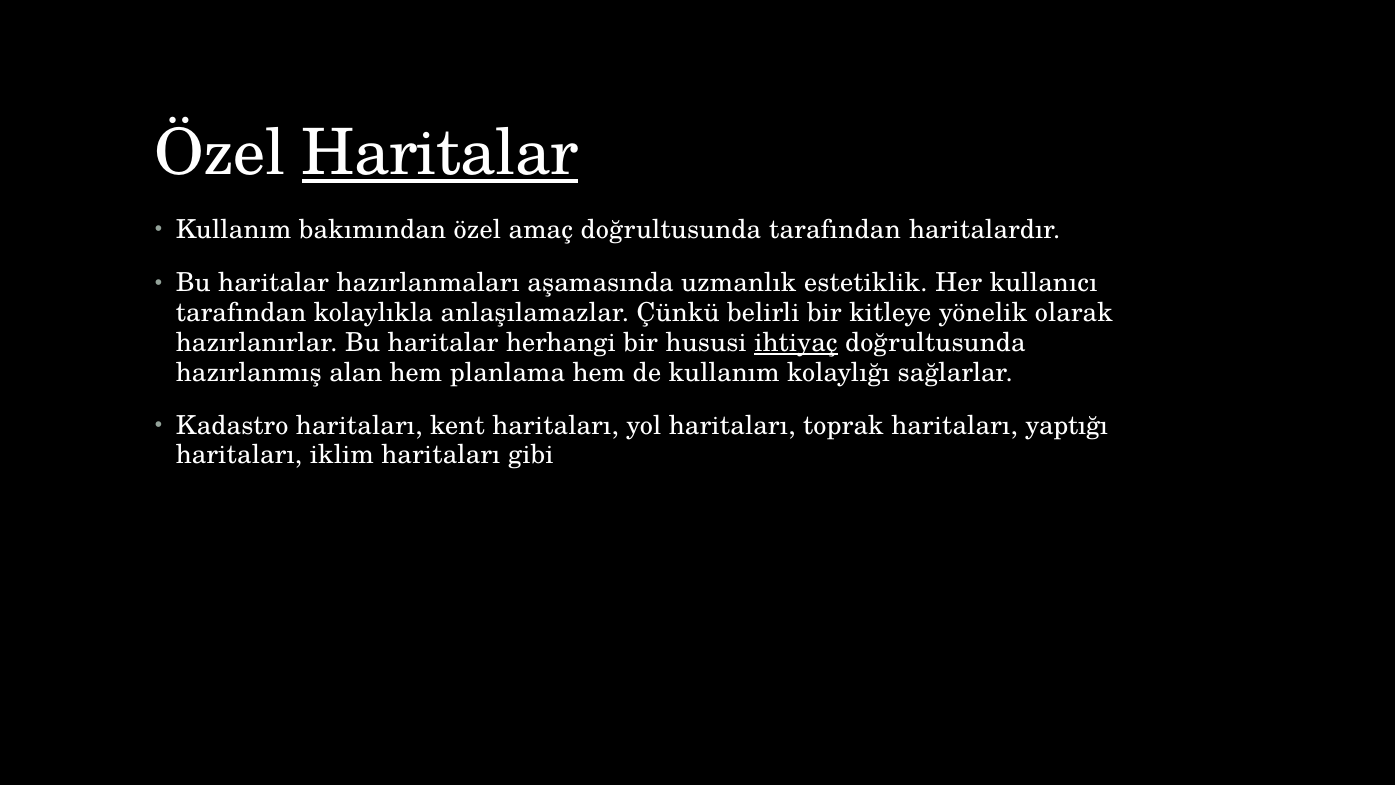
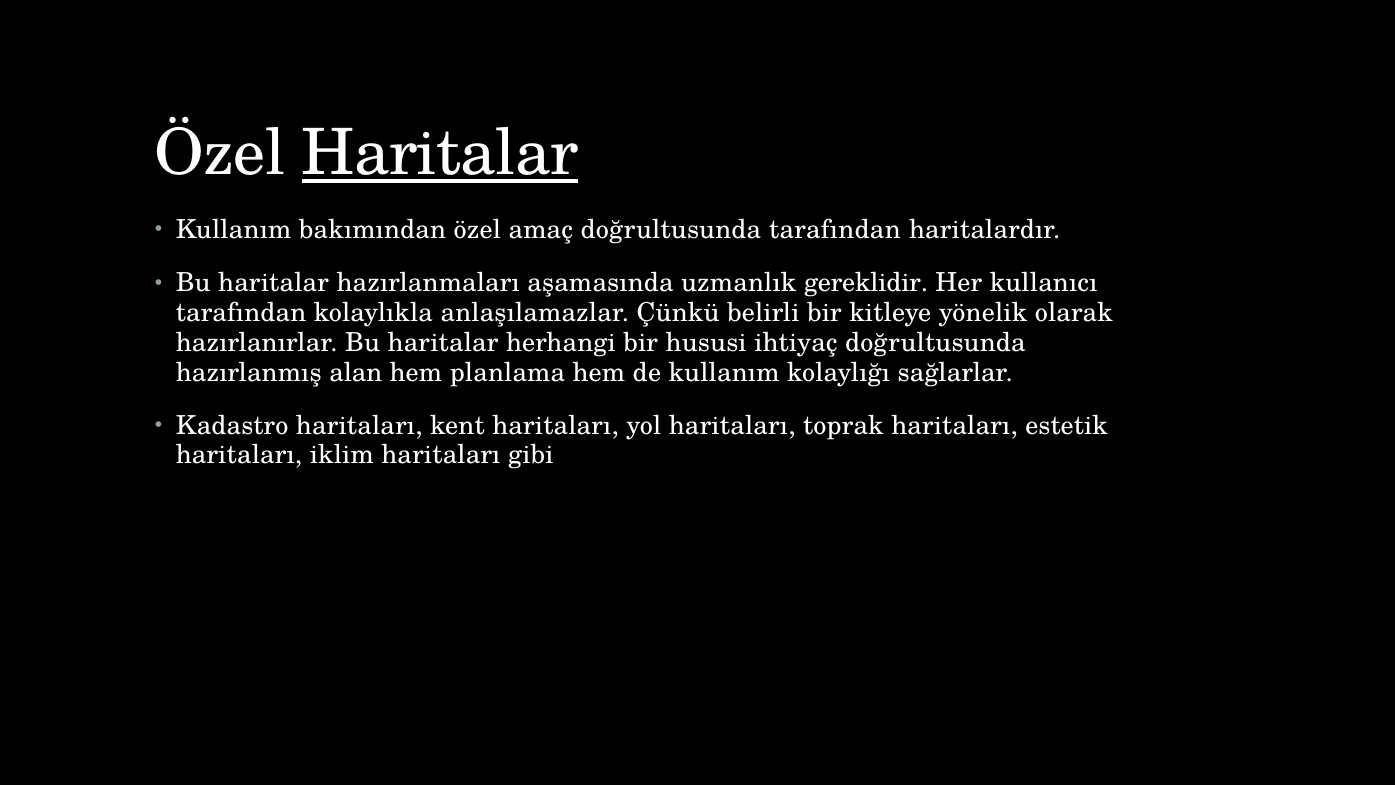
estetiklik: estetiklik -> gereklidir (866, 283)
ihtiyaç underline: present -> none (796, 342)
yaptığı: yaptığı -> estetik (1067, 425)
